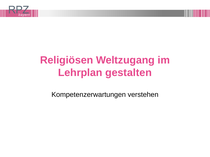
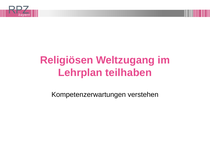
gestalten: gestalten -> teilhaben (129, 73)
